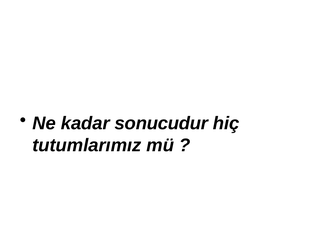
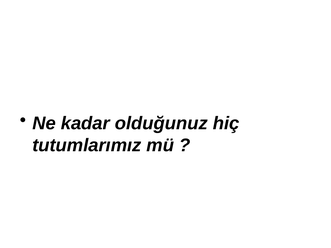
sonucudur: sonucudur -> olduğunuz (161, 123)
